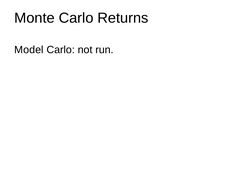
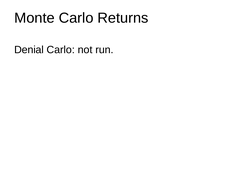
Model: Model -> Denial (29, 50)
